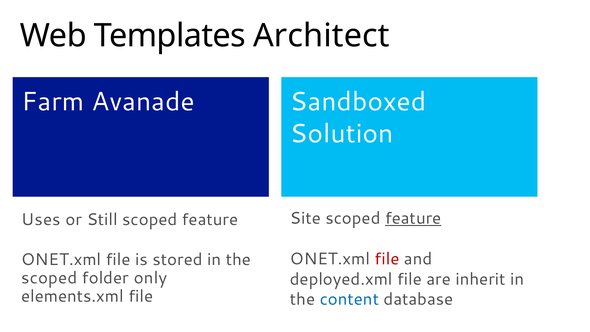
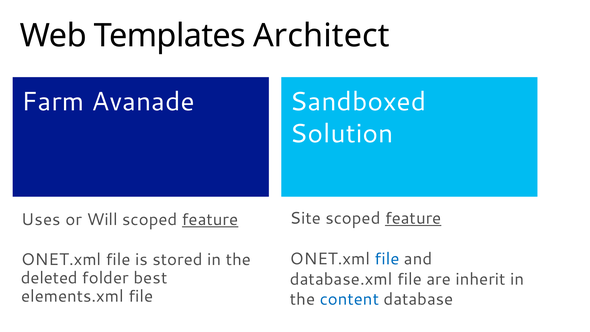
Still: Still -> Will (102, 219)
feature underline: none -> present (210, 219)
file colour: red -> blue (387, 259)
scoped: scoped -> deleted (49, 278)
only: only -> best (150, 278)
deployed.xml: deployed.xml -> database.xml (341, 279)
